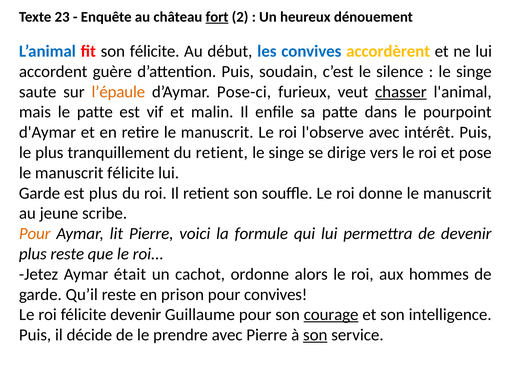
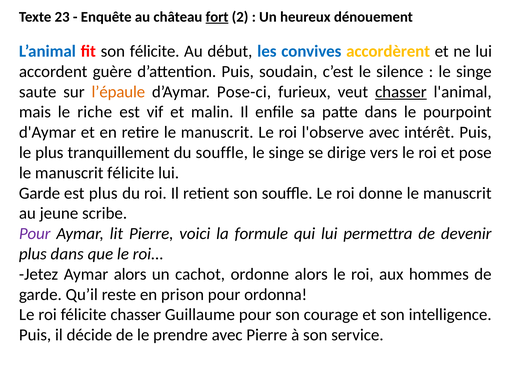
le patte: patte -> riche (95, 112)
du retient: retient -> souffle (222, 153)
Pour colour: orange -> purple (35, 234)
plus reste: reste -> dans (67, 254)
Aymar était: était -> alors (130, 274)
pour convives: convives -> ordonna (276, 295)
félicite devenir: devenir -> chasser (136, 315)
courage underline: present -> none (331, 315)
son underline: present -> none (315, 335)
